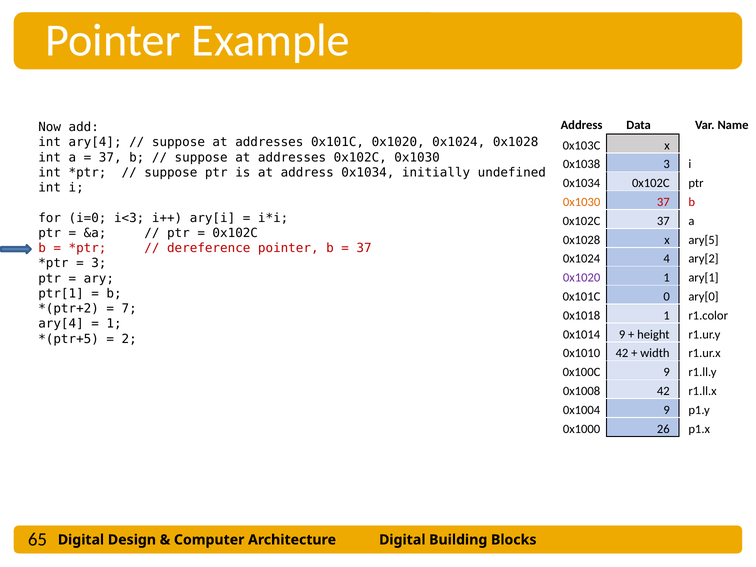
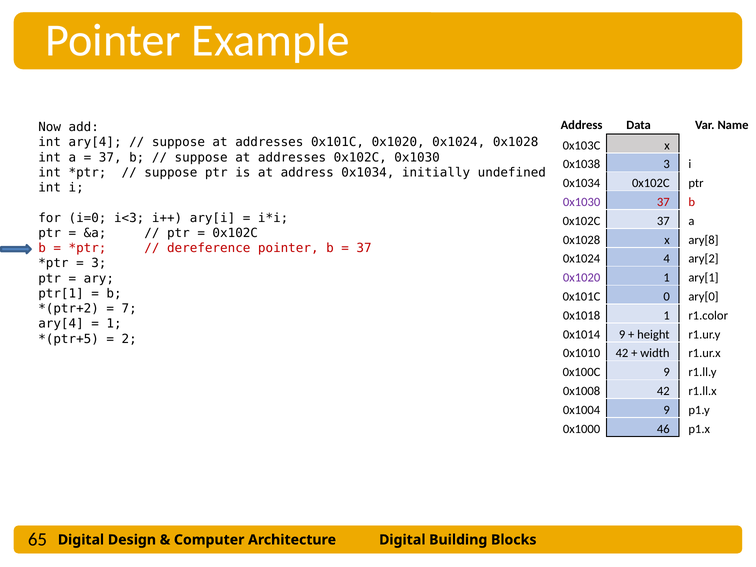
0x1030 colour: orange -> purple (582, 202)
ary[5: ary[5 -> ary[8 (704, 240)
26: 26 -> 46 (663, 429)
